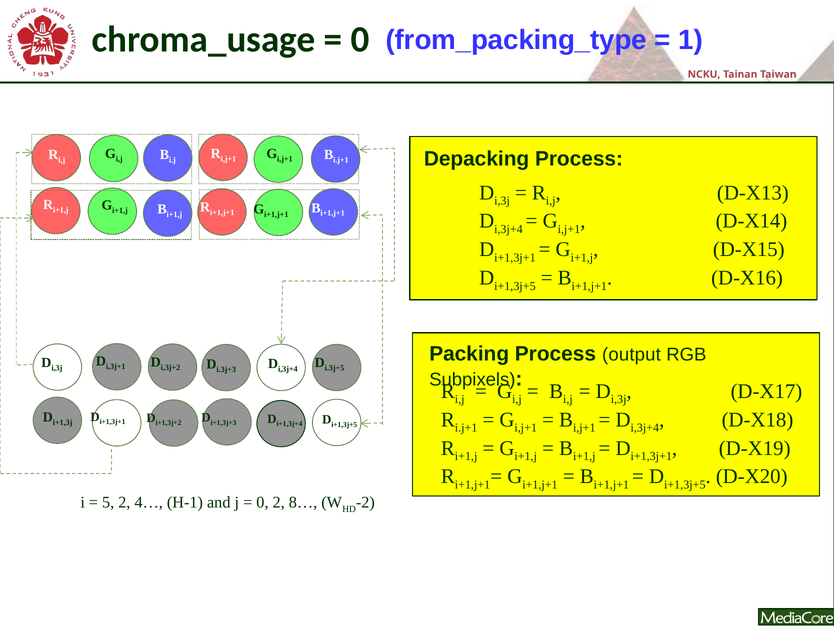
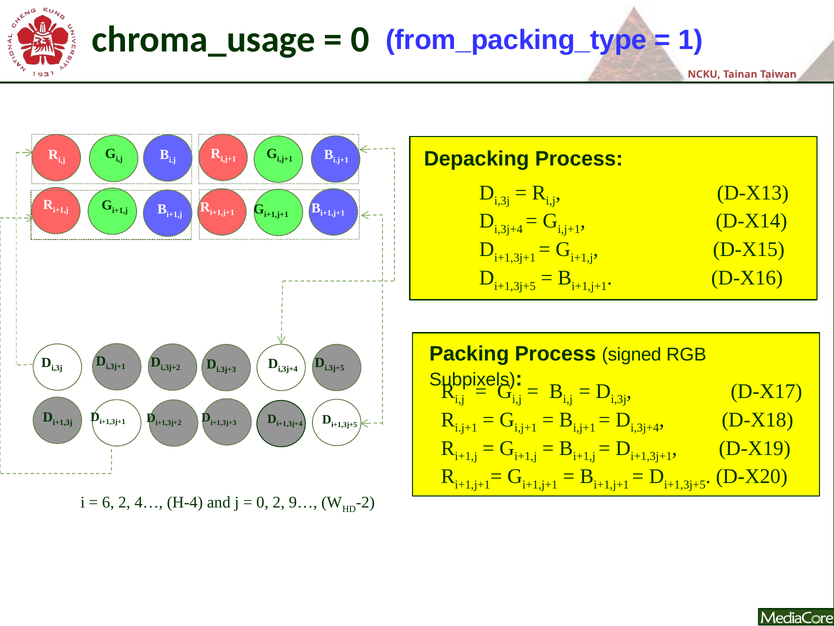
output: output -> signed (632, 354)
5: 5 -> 6 (108, 502)
H-1: H-1 -> H-4 (185, 502)
8…: 8… -> 9… (303, 502)
